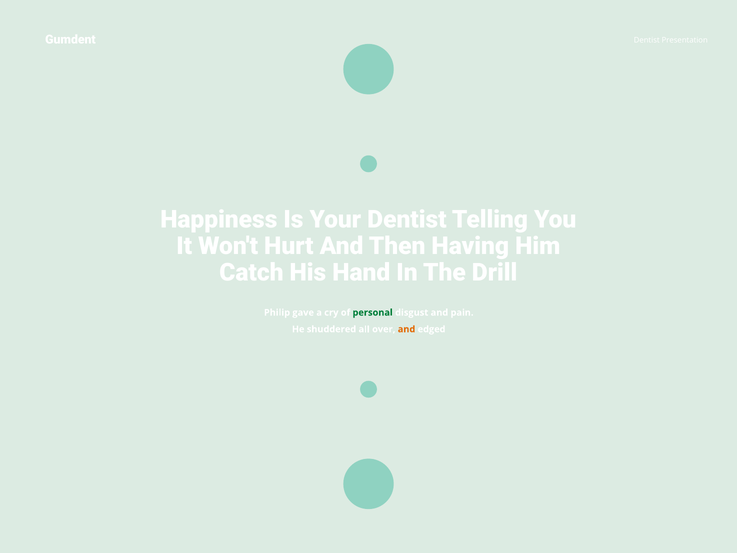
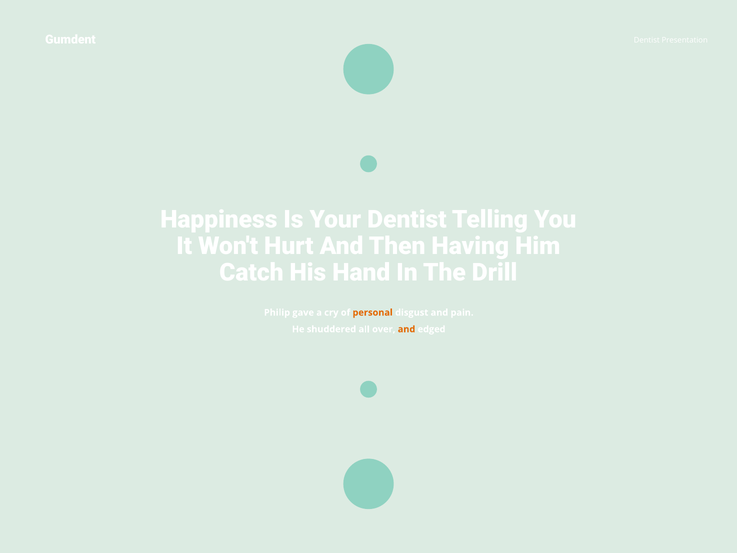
personal colour: green -> orange (373, 312)
